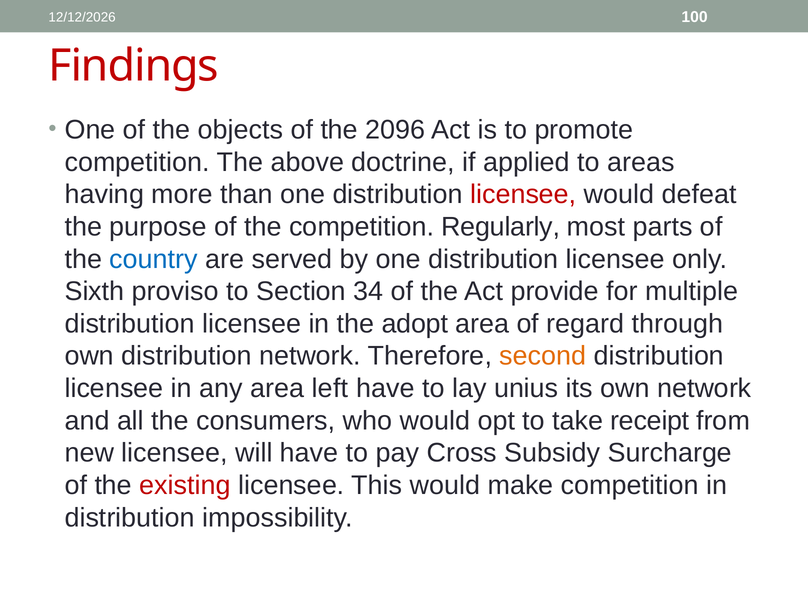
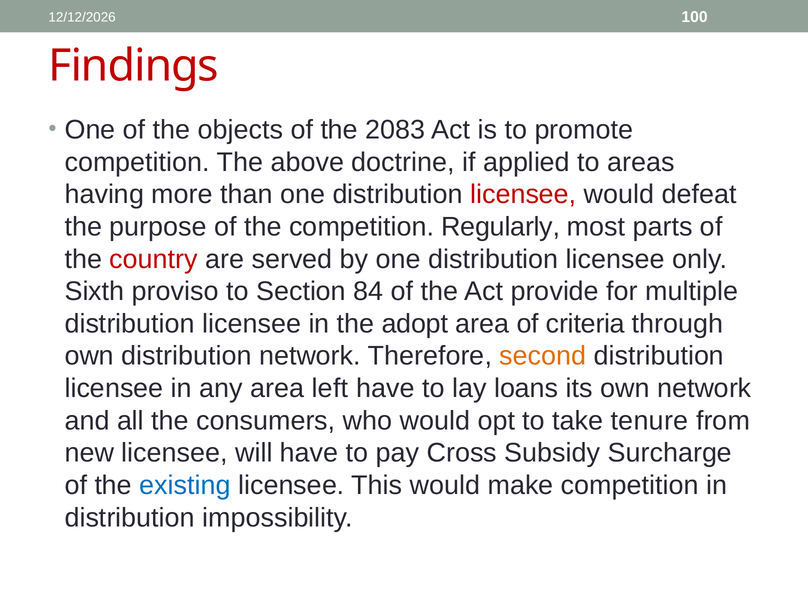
2096: 2096 -> 2083 (395, 130)
country colour: blue -> red (154, 259)
34: 34 -> 84 (368, 291)
regard: regard -> criteria (585, 324)
unius: unius -> loans (526, 388)
receipt: receipt -> tenure (650, 421)
existing colour: red -> blue (185, 485)
